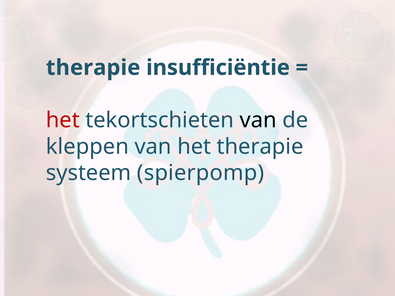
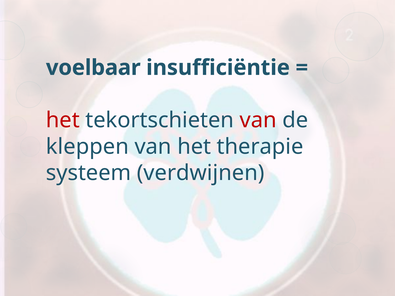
therapie: therapie -> voelbaar (93, 68)
van colour: black -> red (258, 120)
spierpomp: spierpomp -> verdwijnen (201, 173)
